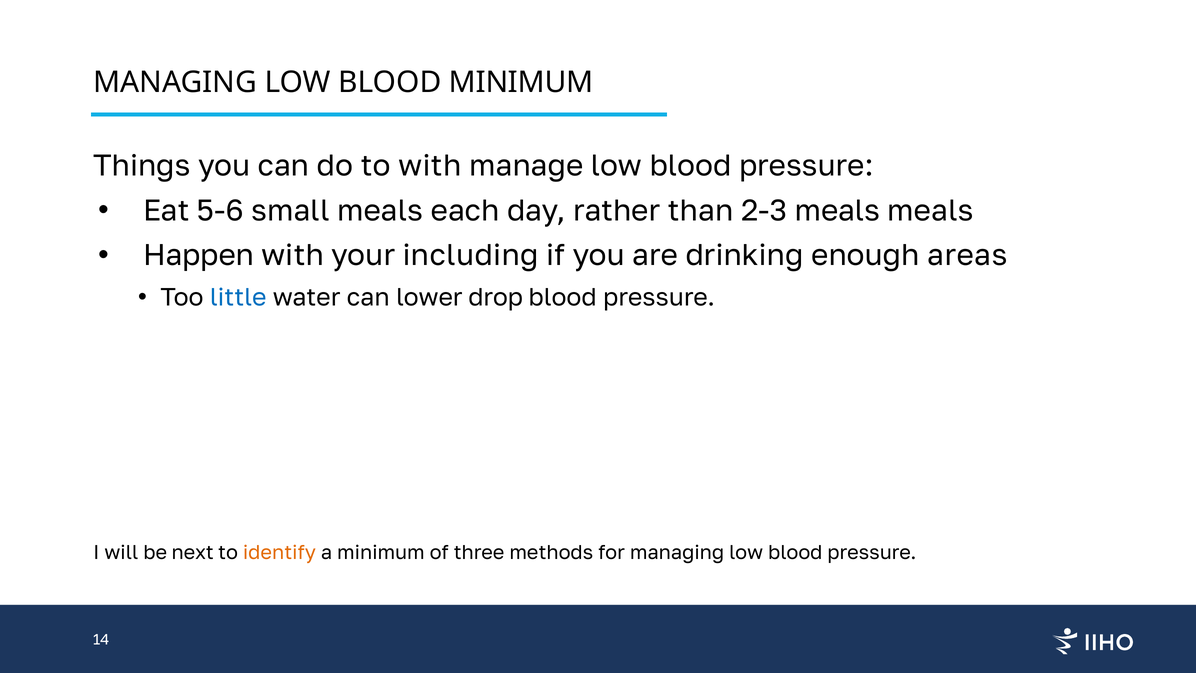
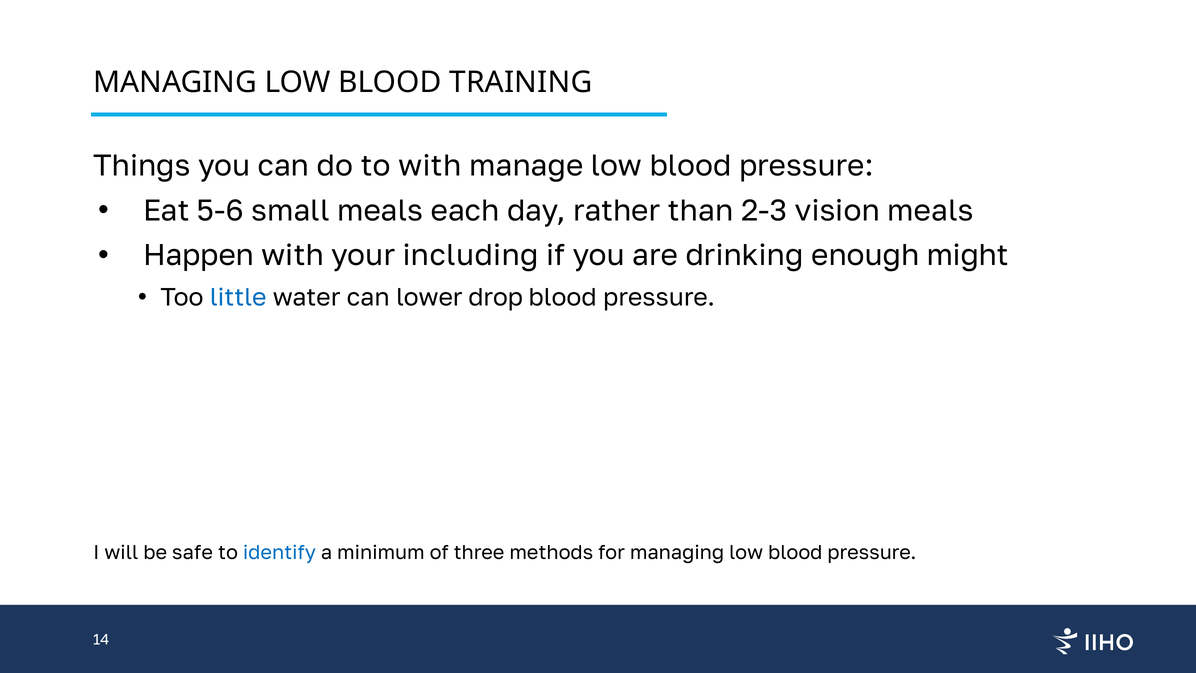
BLOOD MINIMUM: MINIMUM -> TRAINING (521, 82)
2-3 meals: meals -> vision (837, 211)
areas: areas -> might (968, 255)
next: next -> safe (192, 552)
identify colour: orange -> blue (279, 552)
